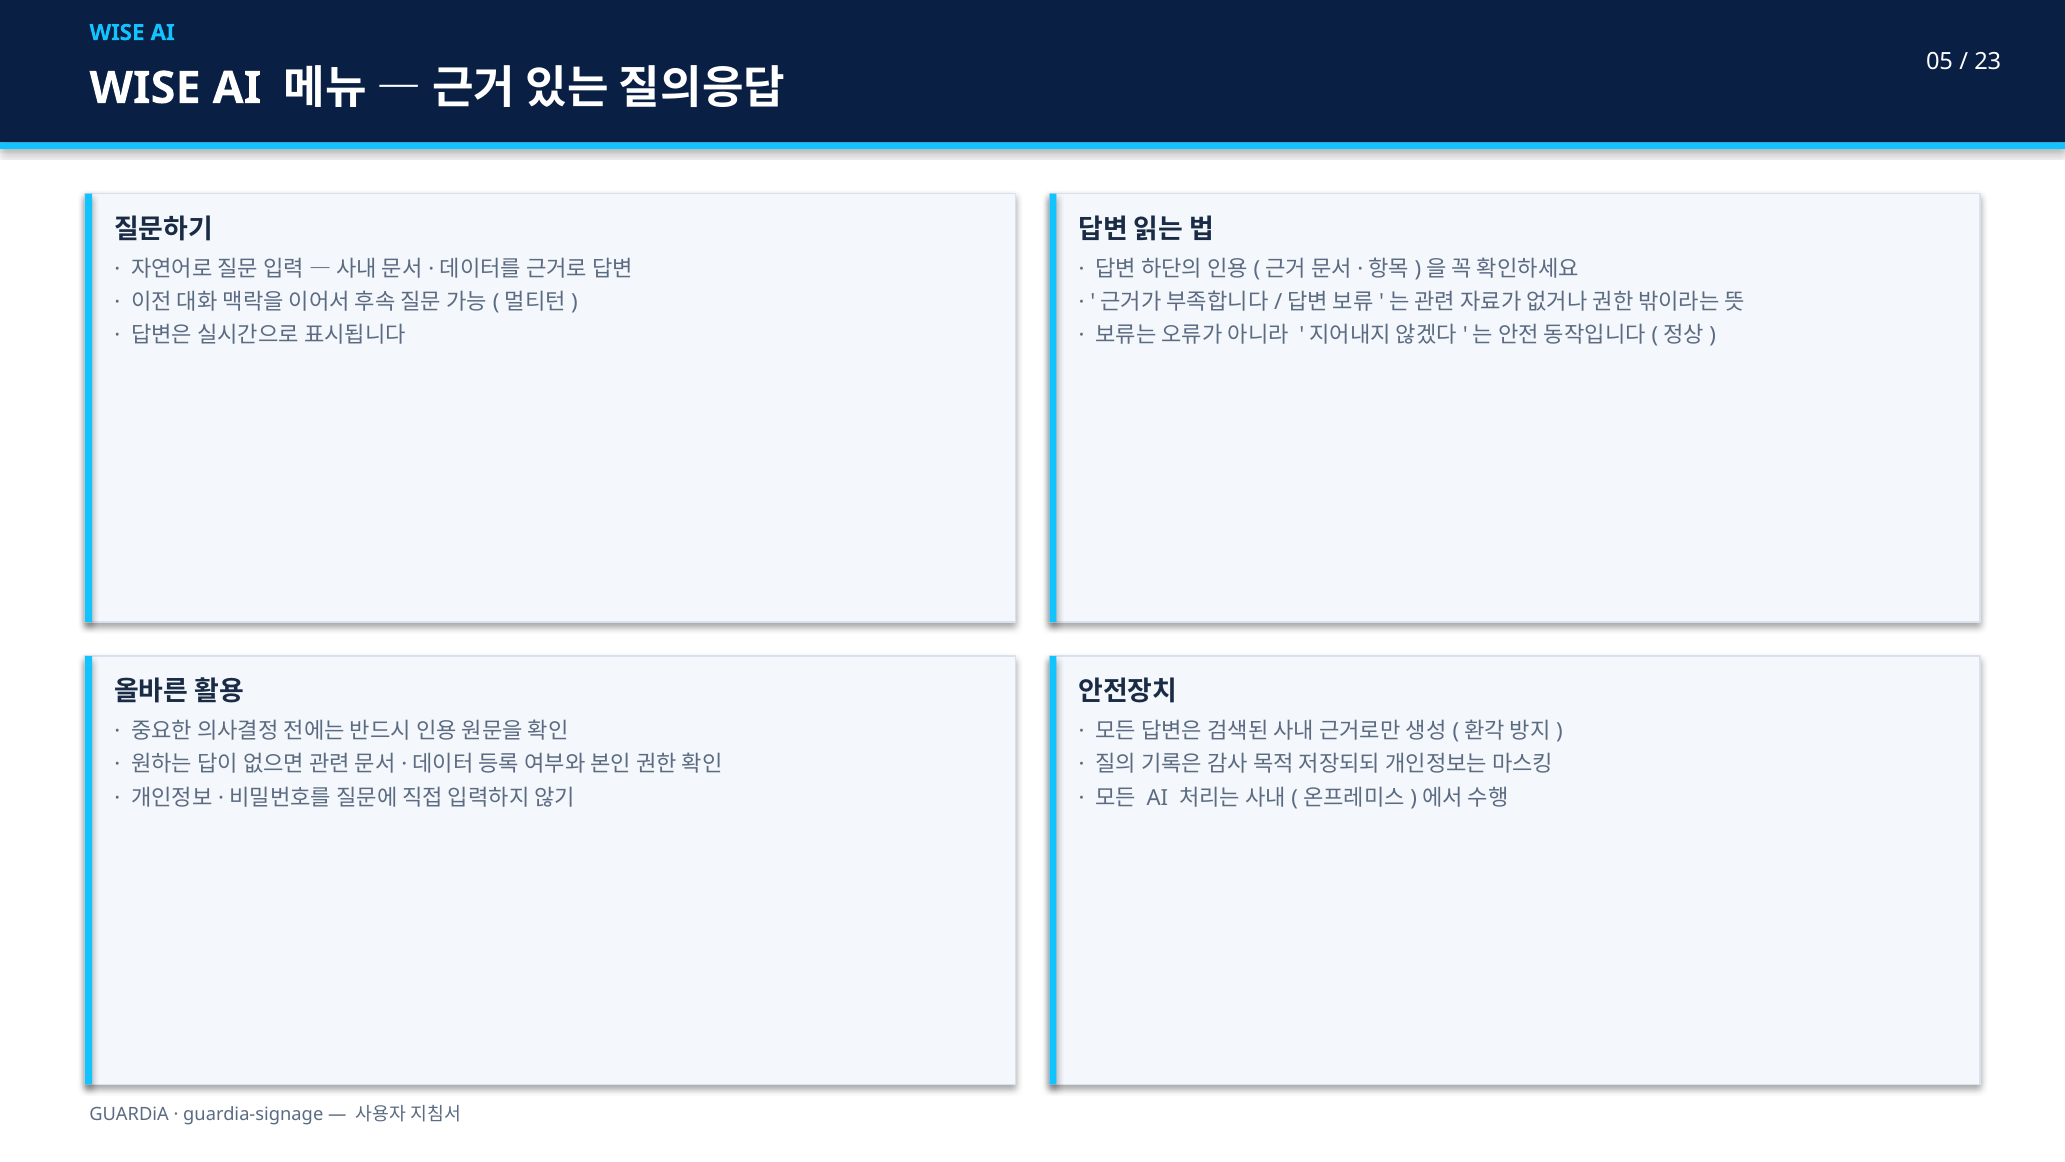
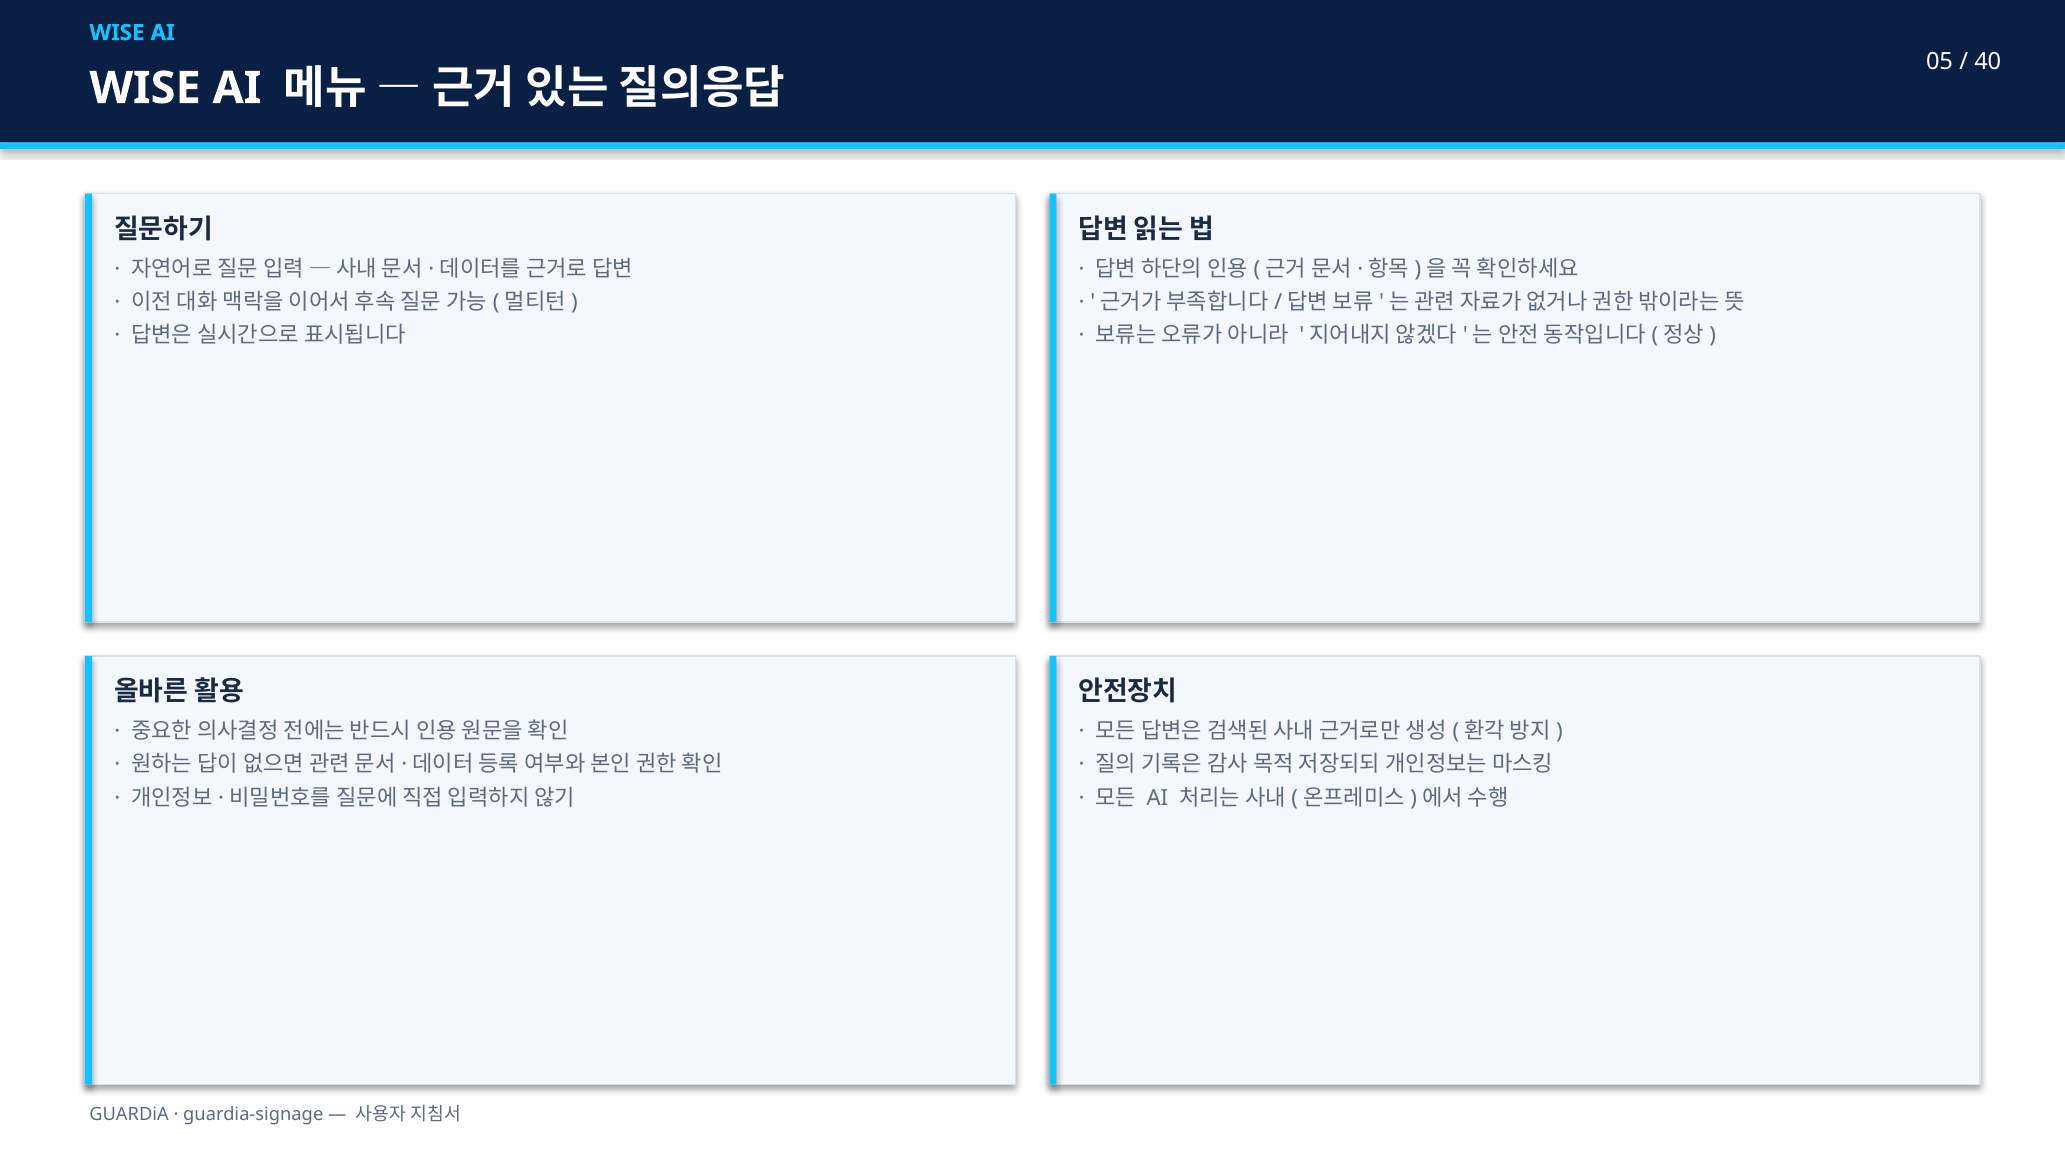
23: 23 -> 40 (1988, 61)
